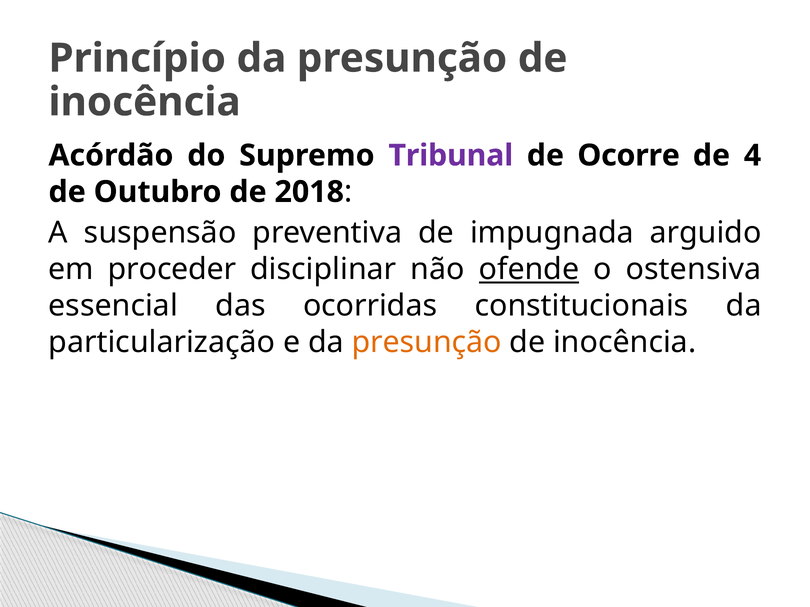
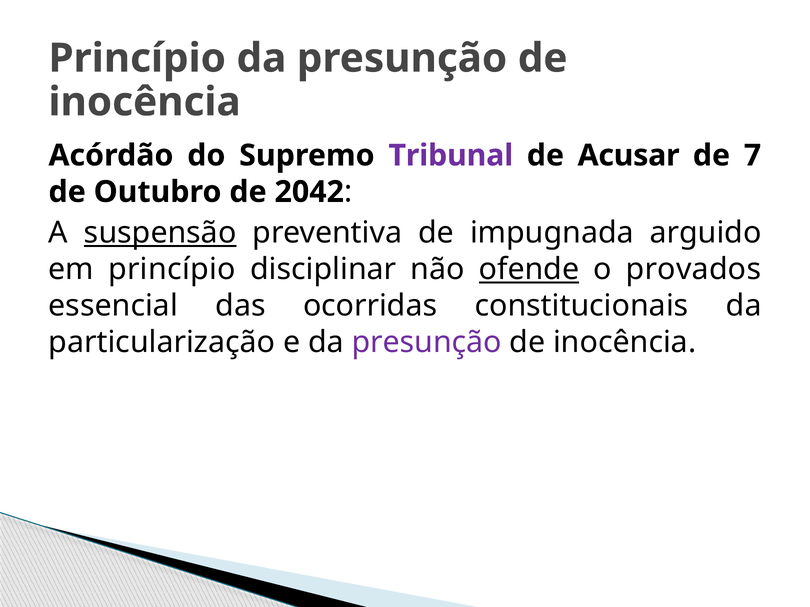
Ocorre: Ocorre -> Acusar (629, 156)
4: 4 -> 7 (753, 156)
2018: 2018 -> 2042 (309, 192)
suspensão underline: none -> present (160, 233)
em proceder: proceder -> princípio (172, 270)
ostensiva: ostensiva -> provados (693, 270)
presunção colour: orange -> purple (427, 342)
